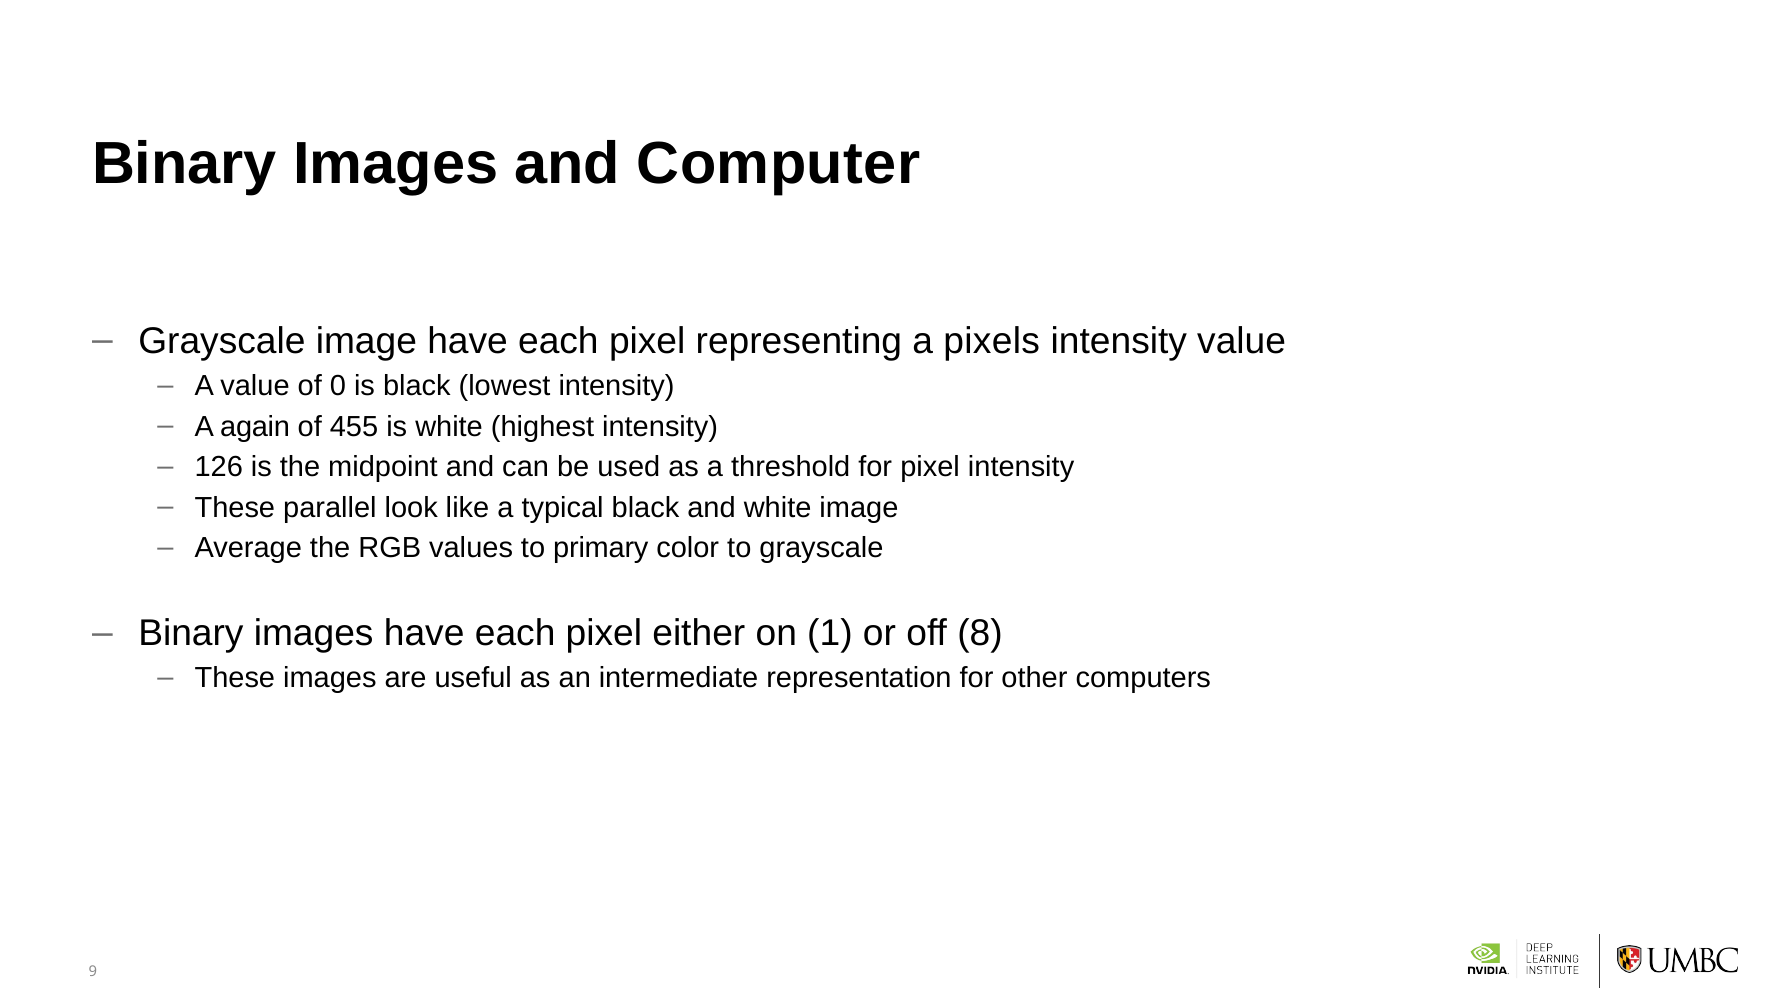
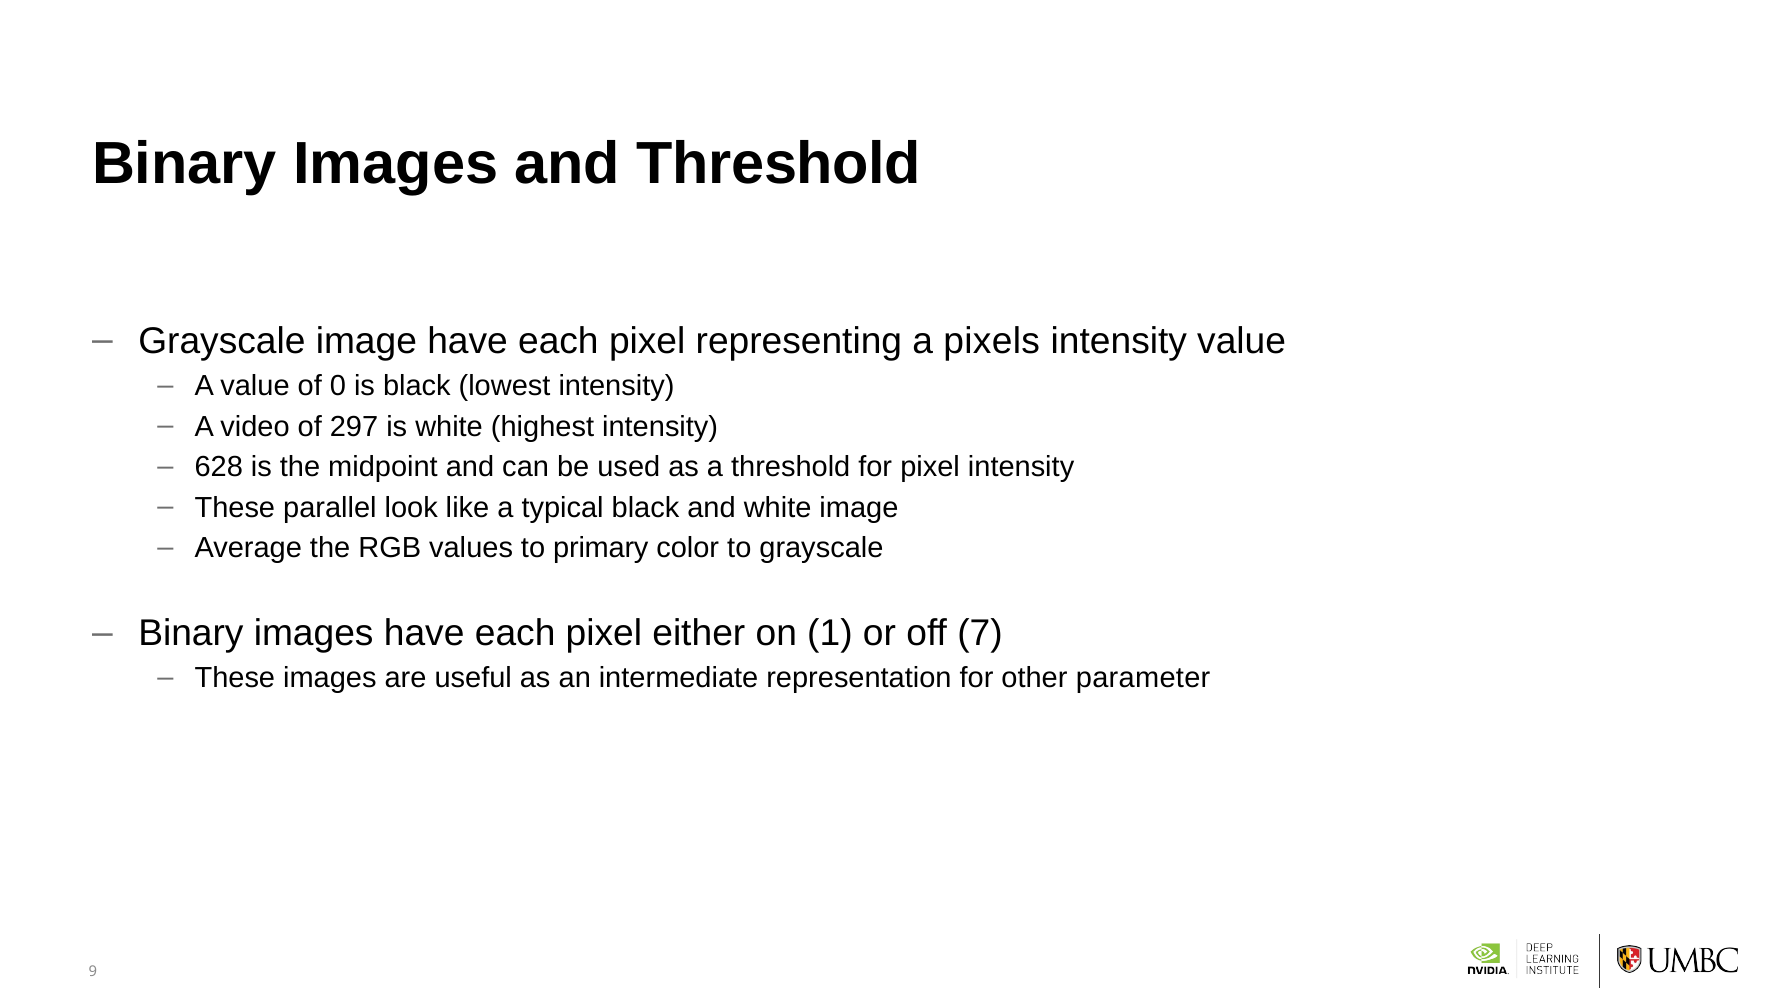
and Computer: Computer -> Threshold (779, 164)
again: again -> video (255, 427)
455: 455 -> 297 (354, 427)
126: 126 -> 628 (219, 467)
8: 8 -> 7 (980, 634)
computers: computers -> parameter (1143, 679)
